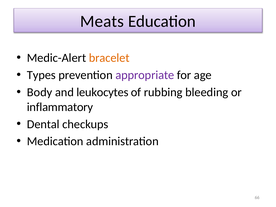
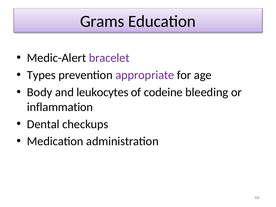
Meats: Meats -> Grams (102, 21)
bracelet colour: orange -> purple (109, 58)
rubbing: rubbing -> codeine (163, 92)
inflammatory: inflammatory -> inflammation (60, 107)
